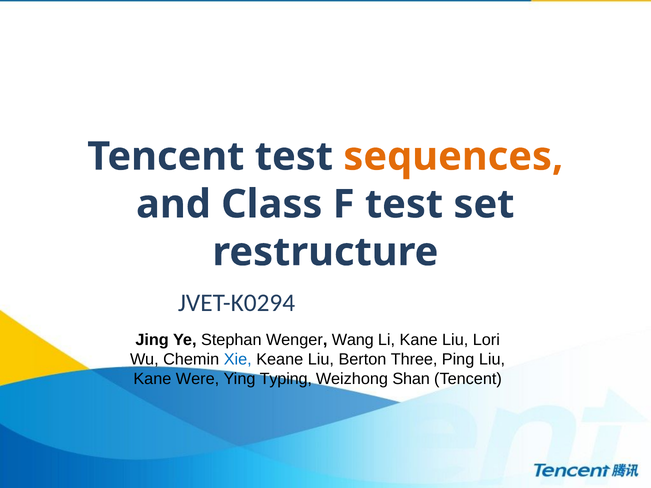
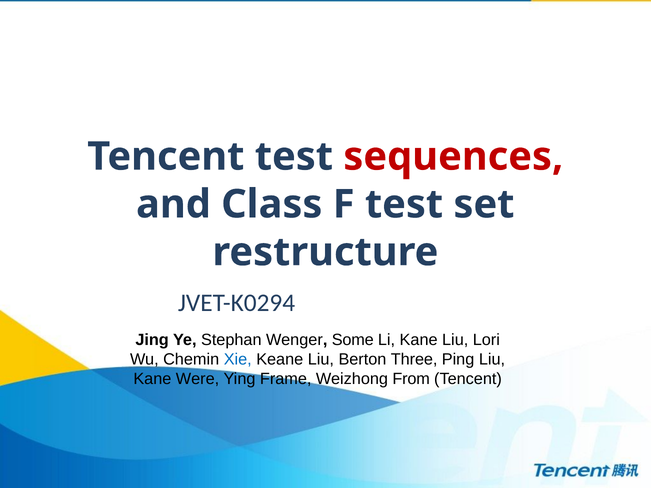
sequences colour: orange -> red (453, 157)
Wang: Wang -> Some (353, 340)
Typing: Typing -> Frame (286, 379)
Shan: Shan -> From (411, 379)
